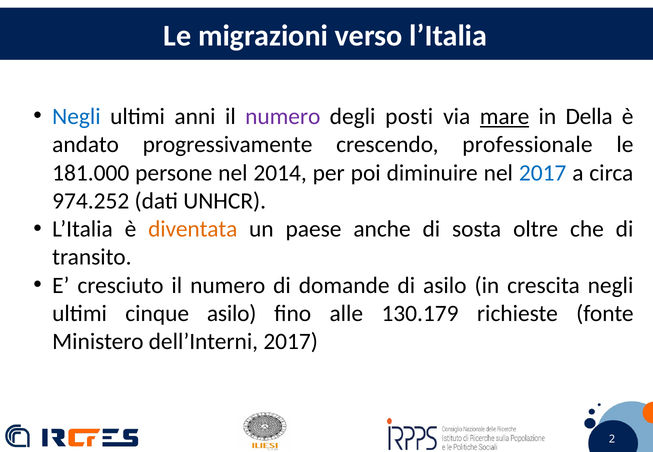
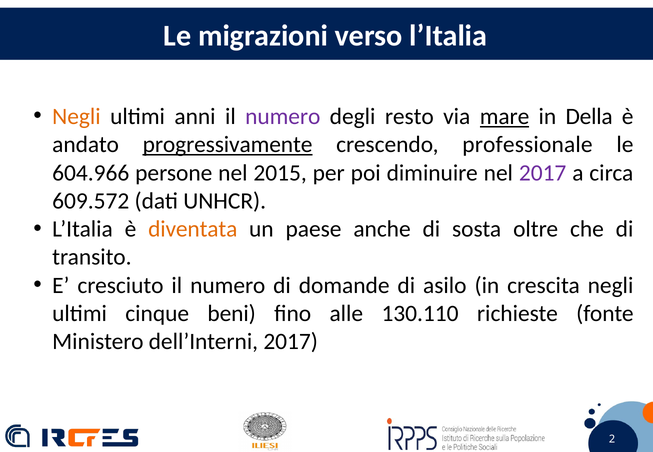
Negli colour: blue -> orange (76, 117)
posti: posti -> resto (409, 117)
progressivamente underline: none -> present (228, 145)
181.000: 181.000 -> 604.966 (91, 173)
2014: 2014 -> 2015 (280, 173)
2017 colour: blue -> purple (543, 173)
974.252: 974.252 -> 609.572 (91, 201)
cinque asilo: asilo -> beni (232, 314)
130.179: 130.179 -> 130.110 (420, 314)
